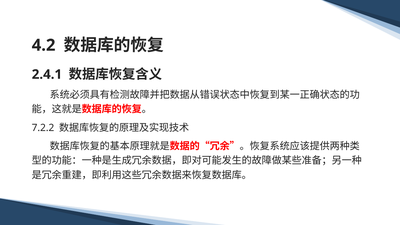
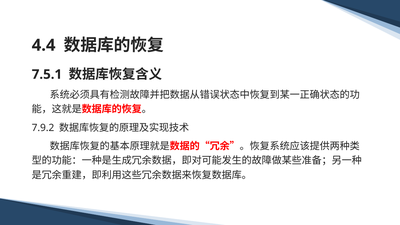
4.2: 4.2 -> 4.4 (44, 45)
2.4.1: 2.4.1 -> 7.5.1 (47, 74)
7.2.2: 7.2.2 -> 7.9.2 (43, 128)
